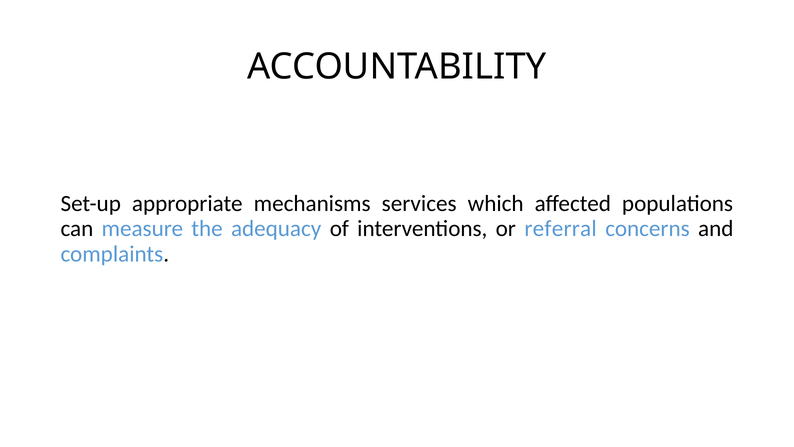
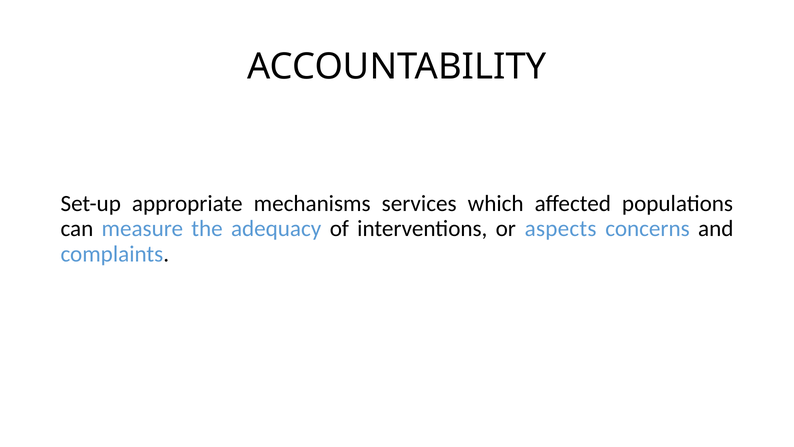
referral: referral -> aspects (561, 229)
